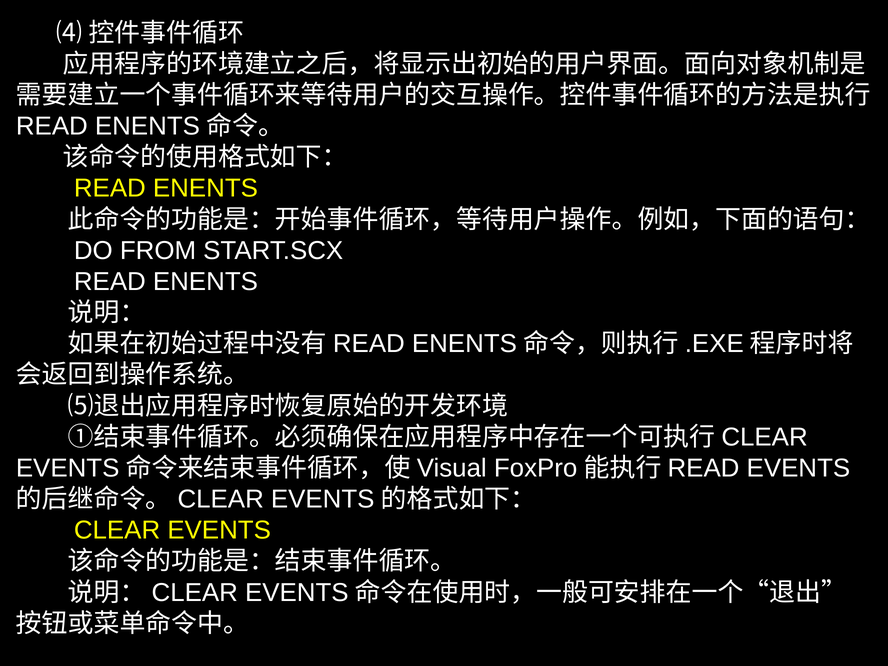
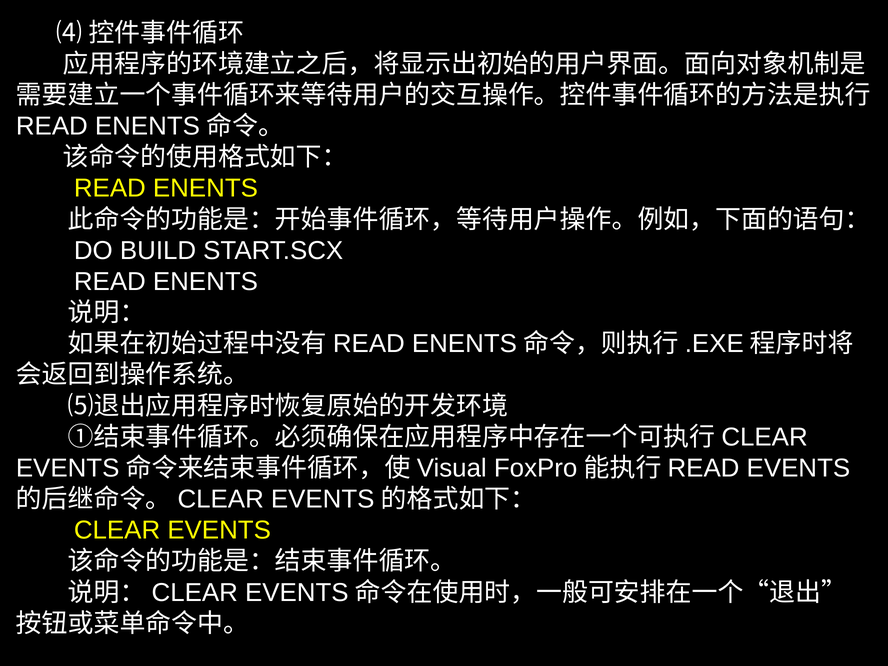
FROM: FROM -> BUILD (158, 251)
